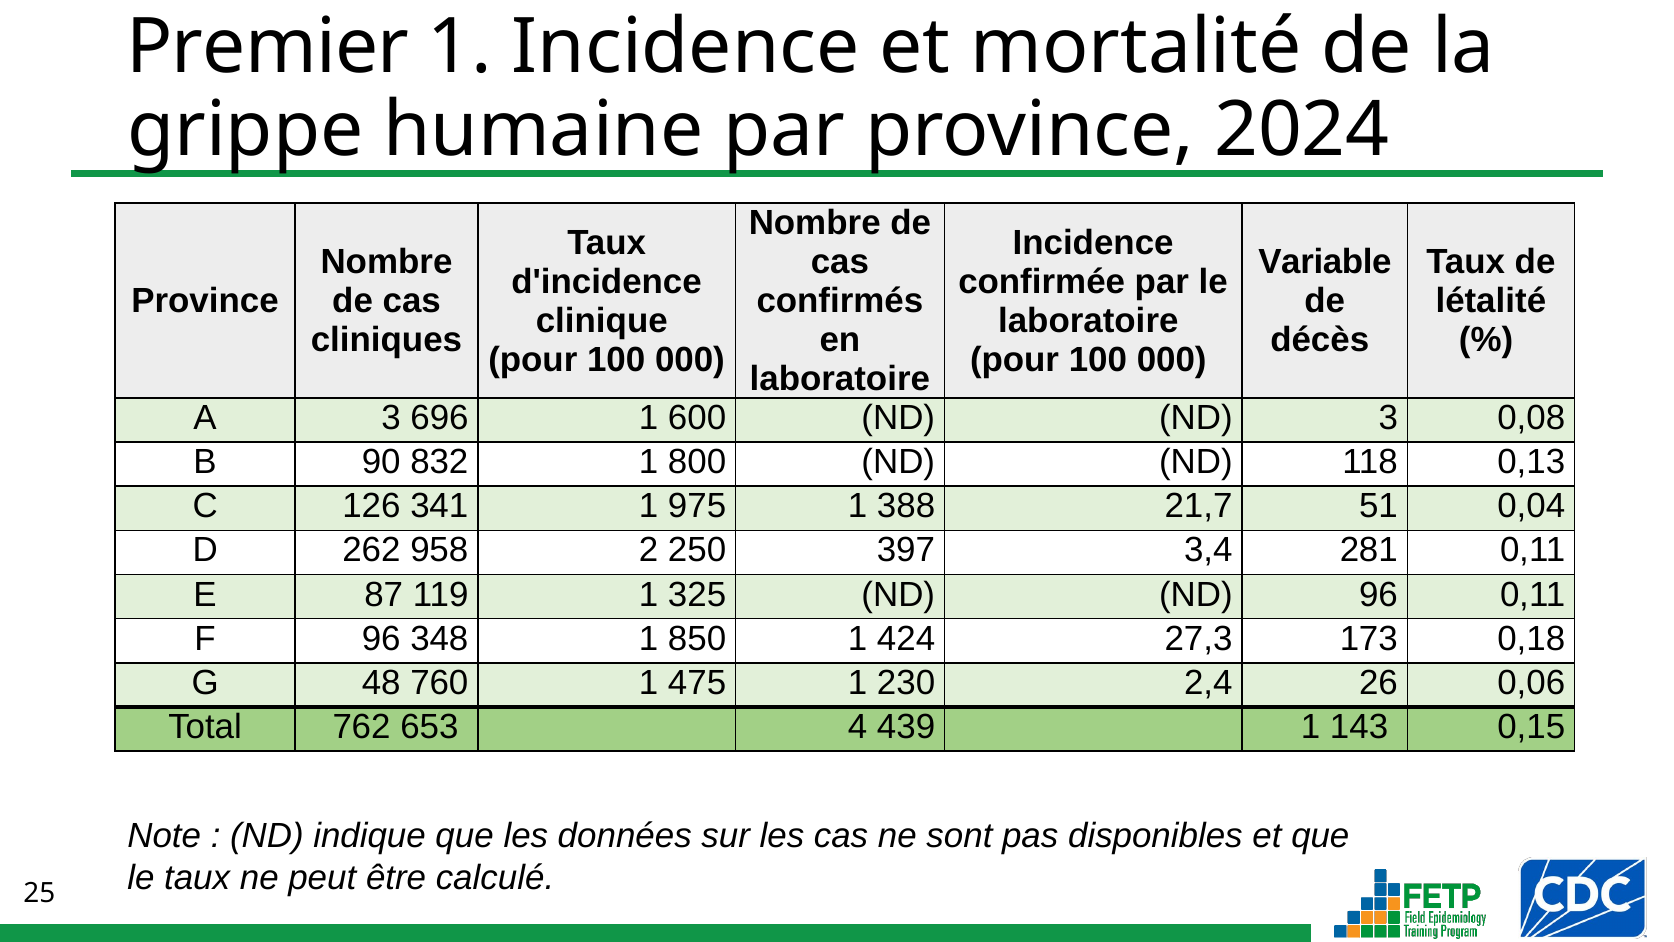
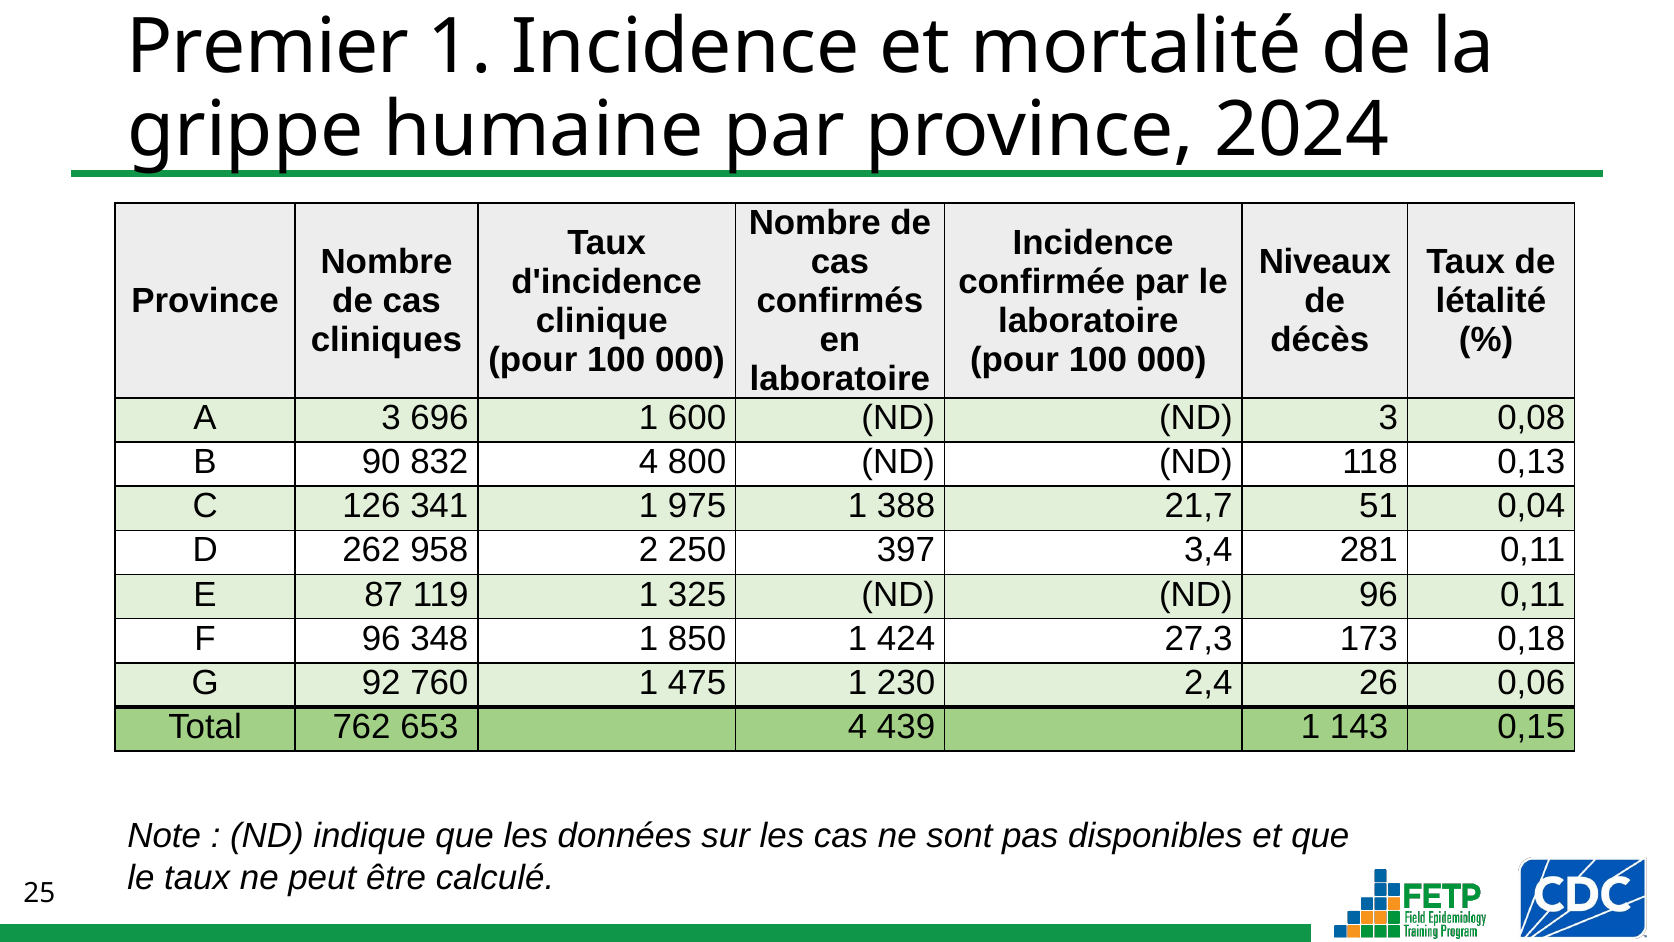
Variable: Variable -> Niveaux (1325, 262)
832 1: 1 -> 4 (649, 462)
48: 48 -> 92 (381, 683)
